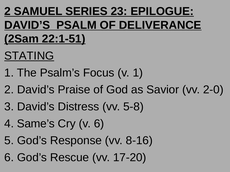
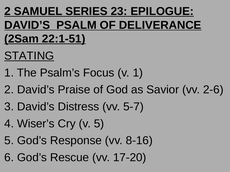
2-0: 2-0 -> 2-6 (213, 90)
5-8: 5-8 -> 5-7 (133, 107)
Same’s: Same’s -> Wiser’s (36, 124)
v 6: 6 -> 5 (99, 124)
